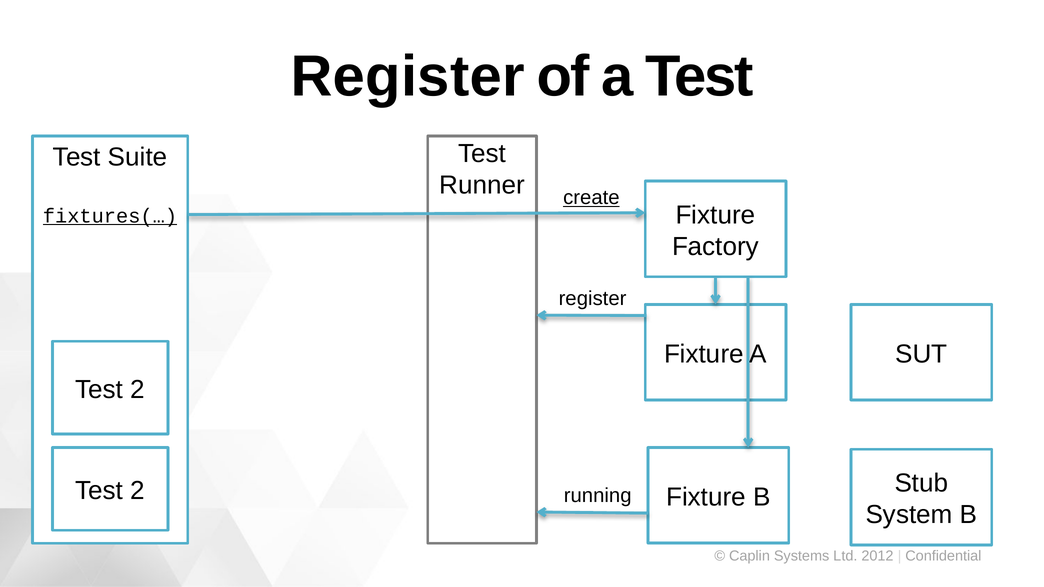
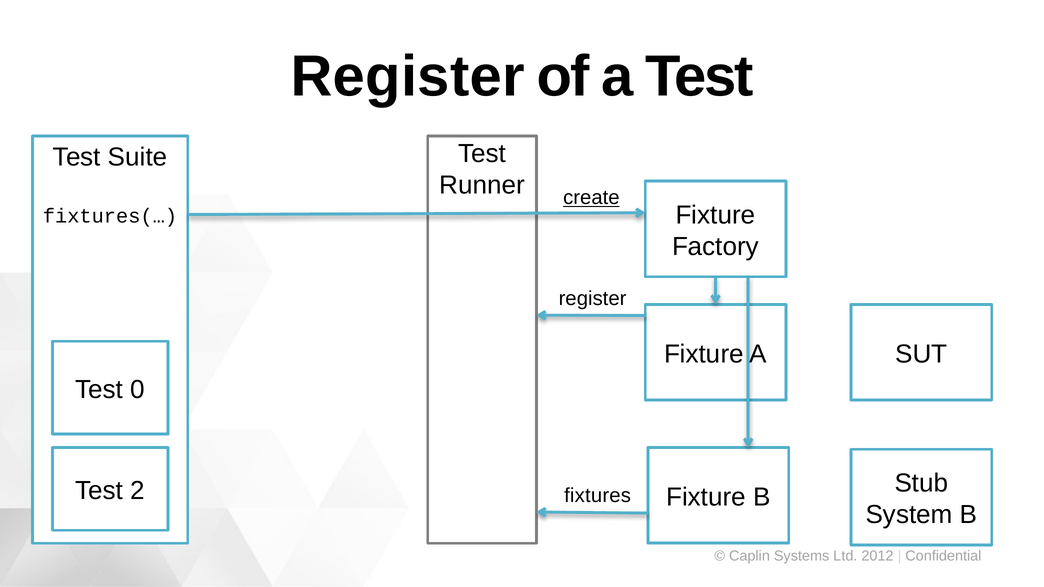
fixtures(… underline: present -> none (110, 216)
2: 2 -> 0 (138, 390)
running: running -> fixtures (598, 496)
